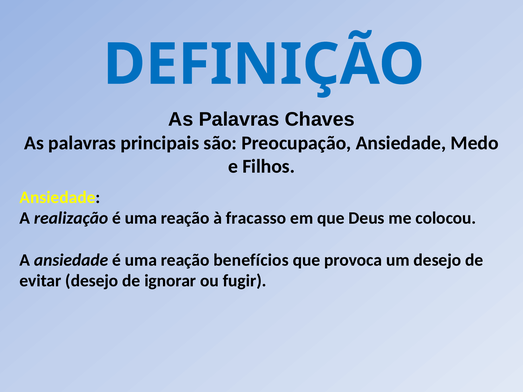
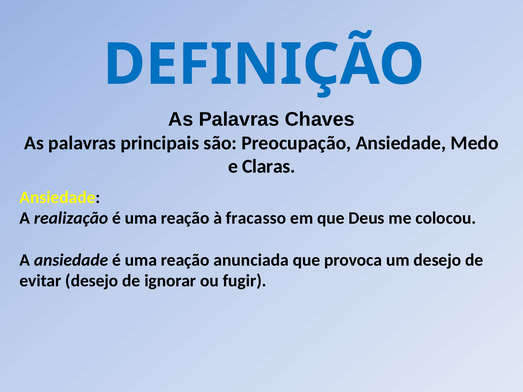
Filhos: Filhos -> Claras (269, 167)
benefícios: benefícios -> anunciada (251, 260)
